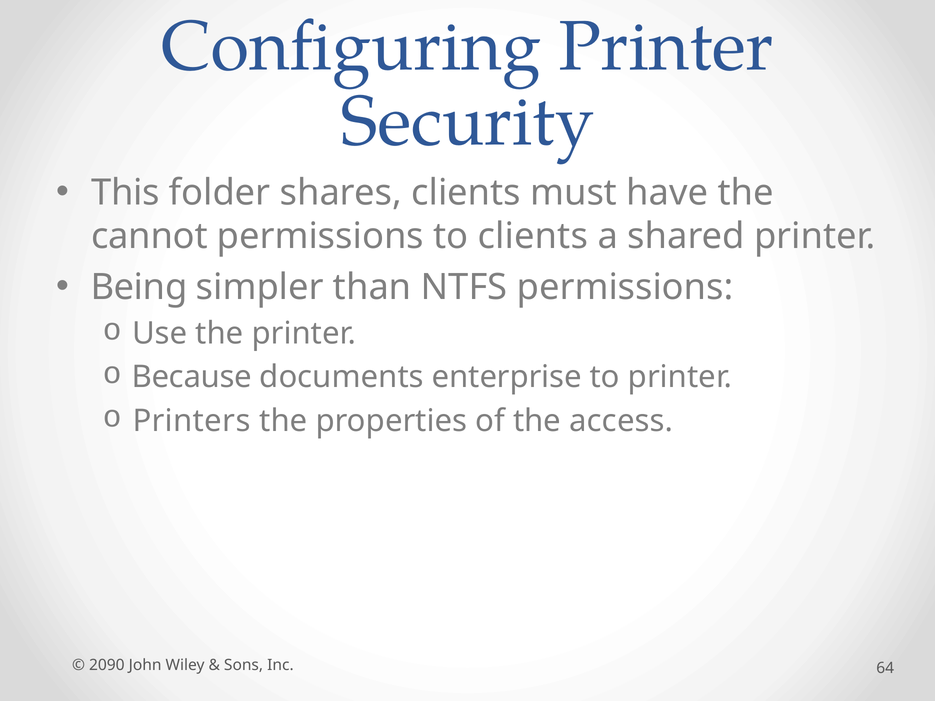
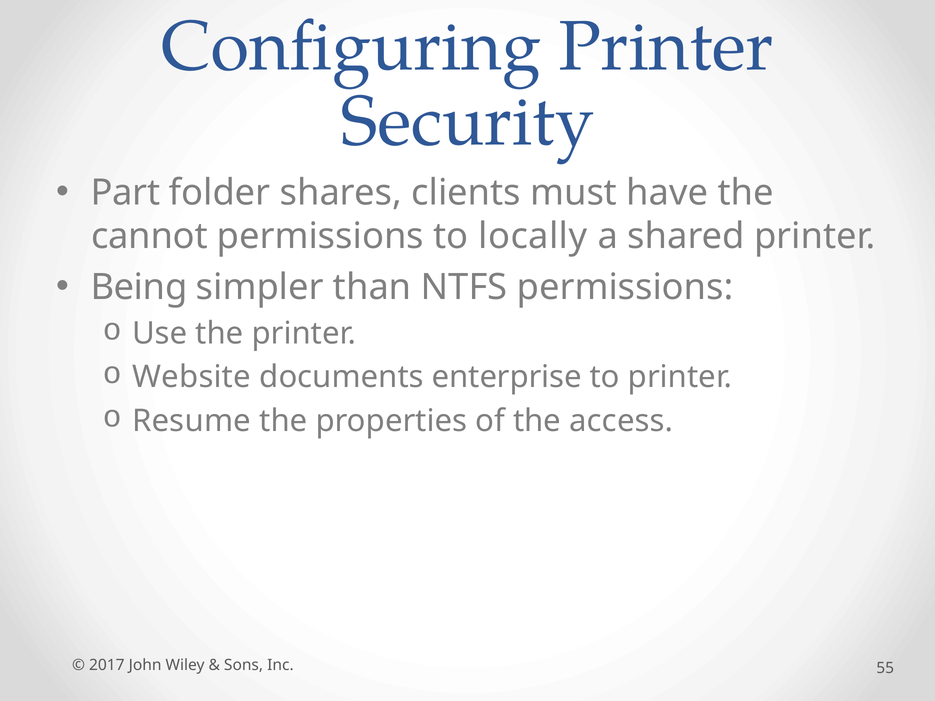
This: This -> Part (125, 193)
to clients: clients -> locally (533, 236)
Because: Because -> Website (192, 377)
Printers: Printers -> Resume (192, 421)
2090: 2090 -> 2017 (107, 665)
64: 64 -> 55 (885, 668)
